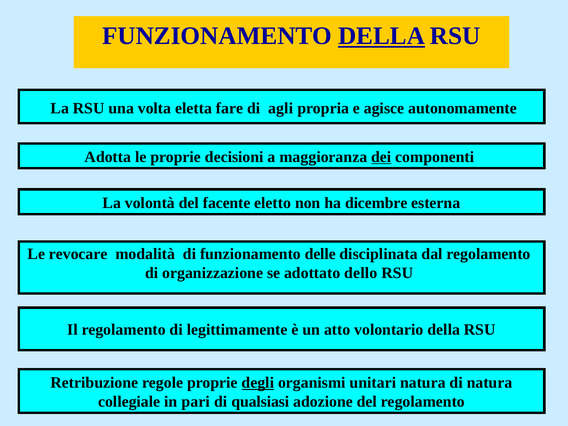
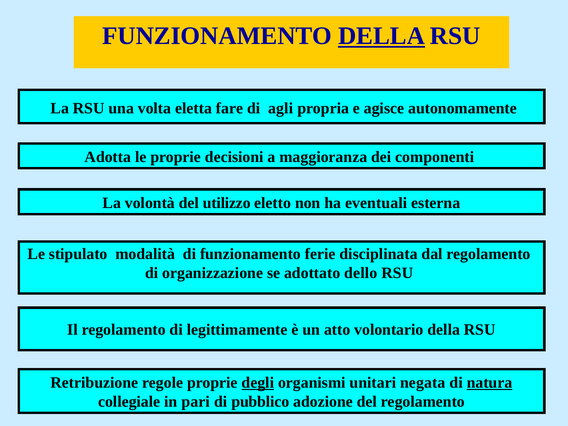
dei underline: present -> none (381, 157)
facente: facente -> utilizzo (227, 203)
dicembre: dicembre -> eventuali (376, 203)
revocare: revocare -> stipulato (78, 254)
delle: delle -> ferie (320, 254)
unitari natura: natura -> negata (423, 383)
natura underline: none -> present (489, 383)
qualsiasi: qualsiasi -> pubblico (260, 402)
